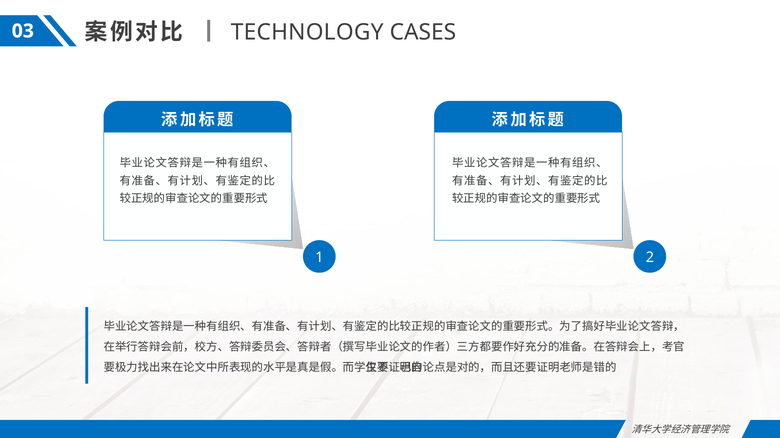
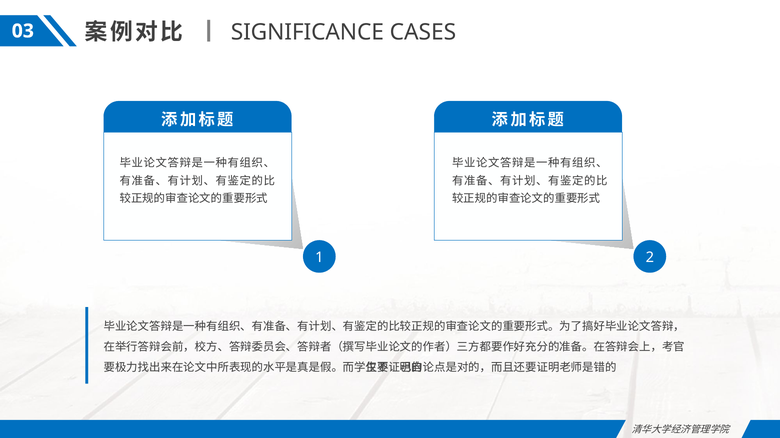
TECHNOLOGY: TECHNOLOGY -> SIGNIFICANCE (307, 32)
